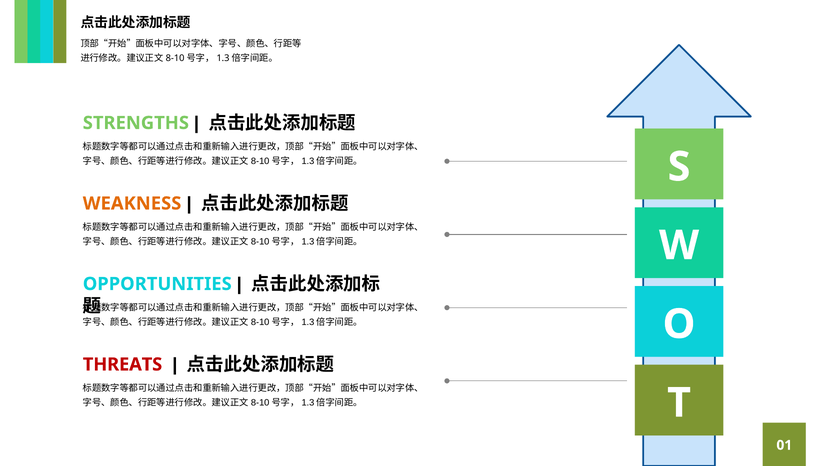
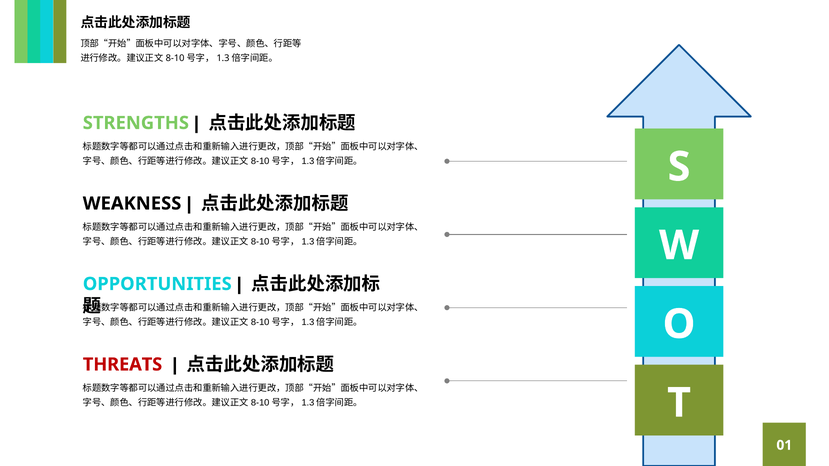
WEAKNESS colour: orange -> black (132, 204)
